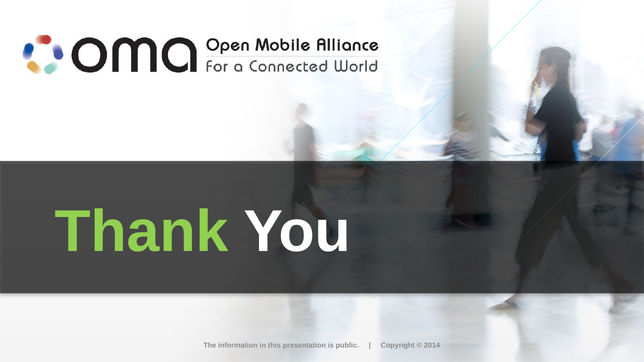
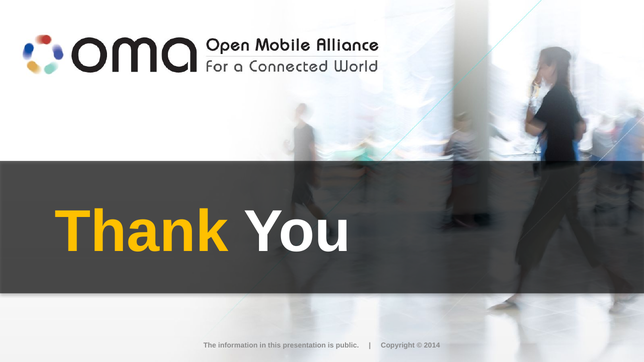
Thank colour: light green -> yellow (142, 232)
